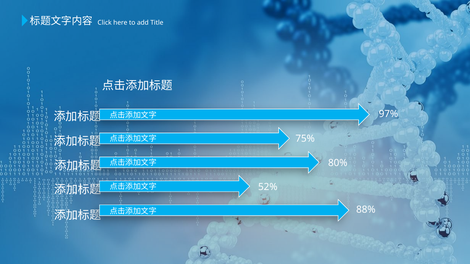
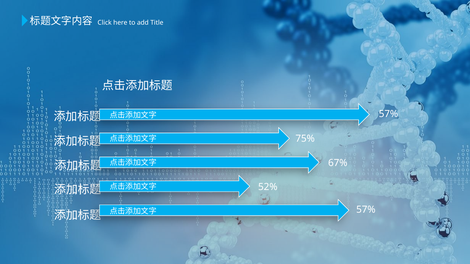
97%: 97% -> 57% (388, 114)
80%: 80% -> 67% (338, 163)
88%: 88% -> 57% (366, 210)
